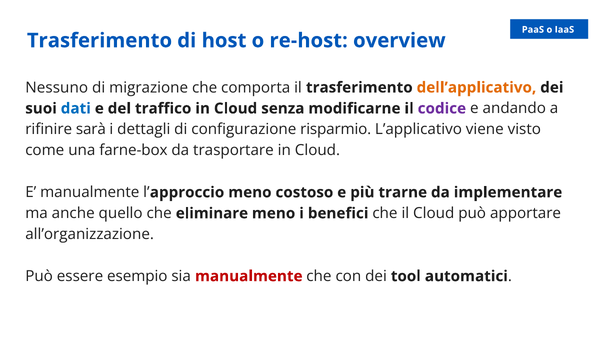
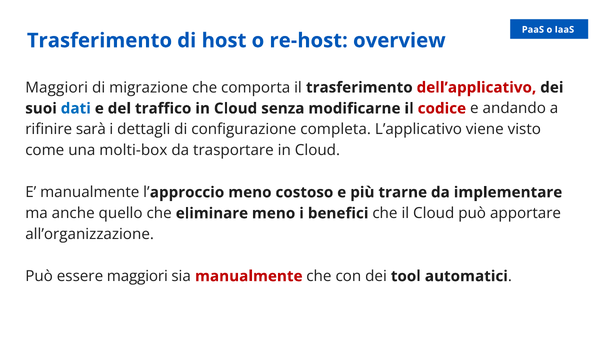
Nessuno: Nessuno -> Maggiori (57, 88)
dell’applicativo colour: orange -> red (476, 88)
codice colour: purple -> red (442, 109)
risparmio: risparmio -> completa (336, 130)
farne-box: farne-box -> molti-box (133, 151)
essere esempio: esempio -> maggiori (137, 277)
